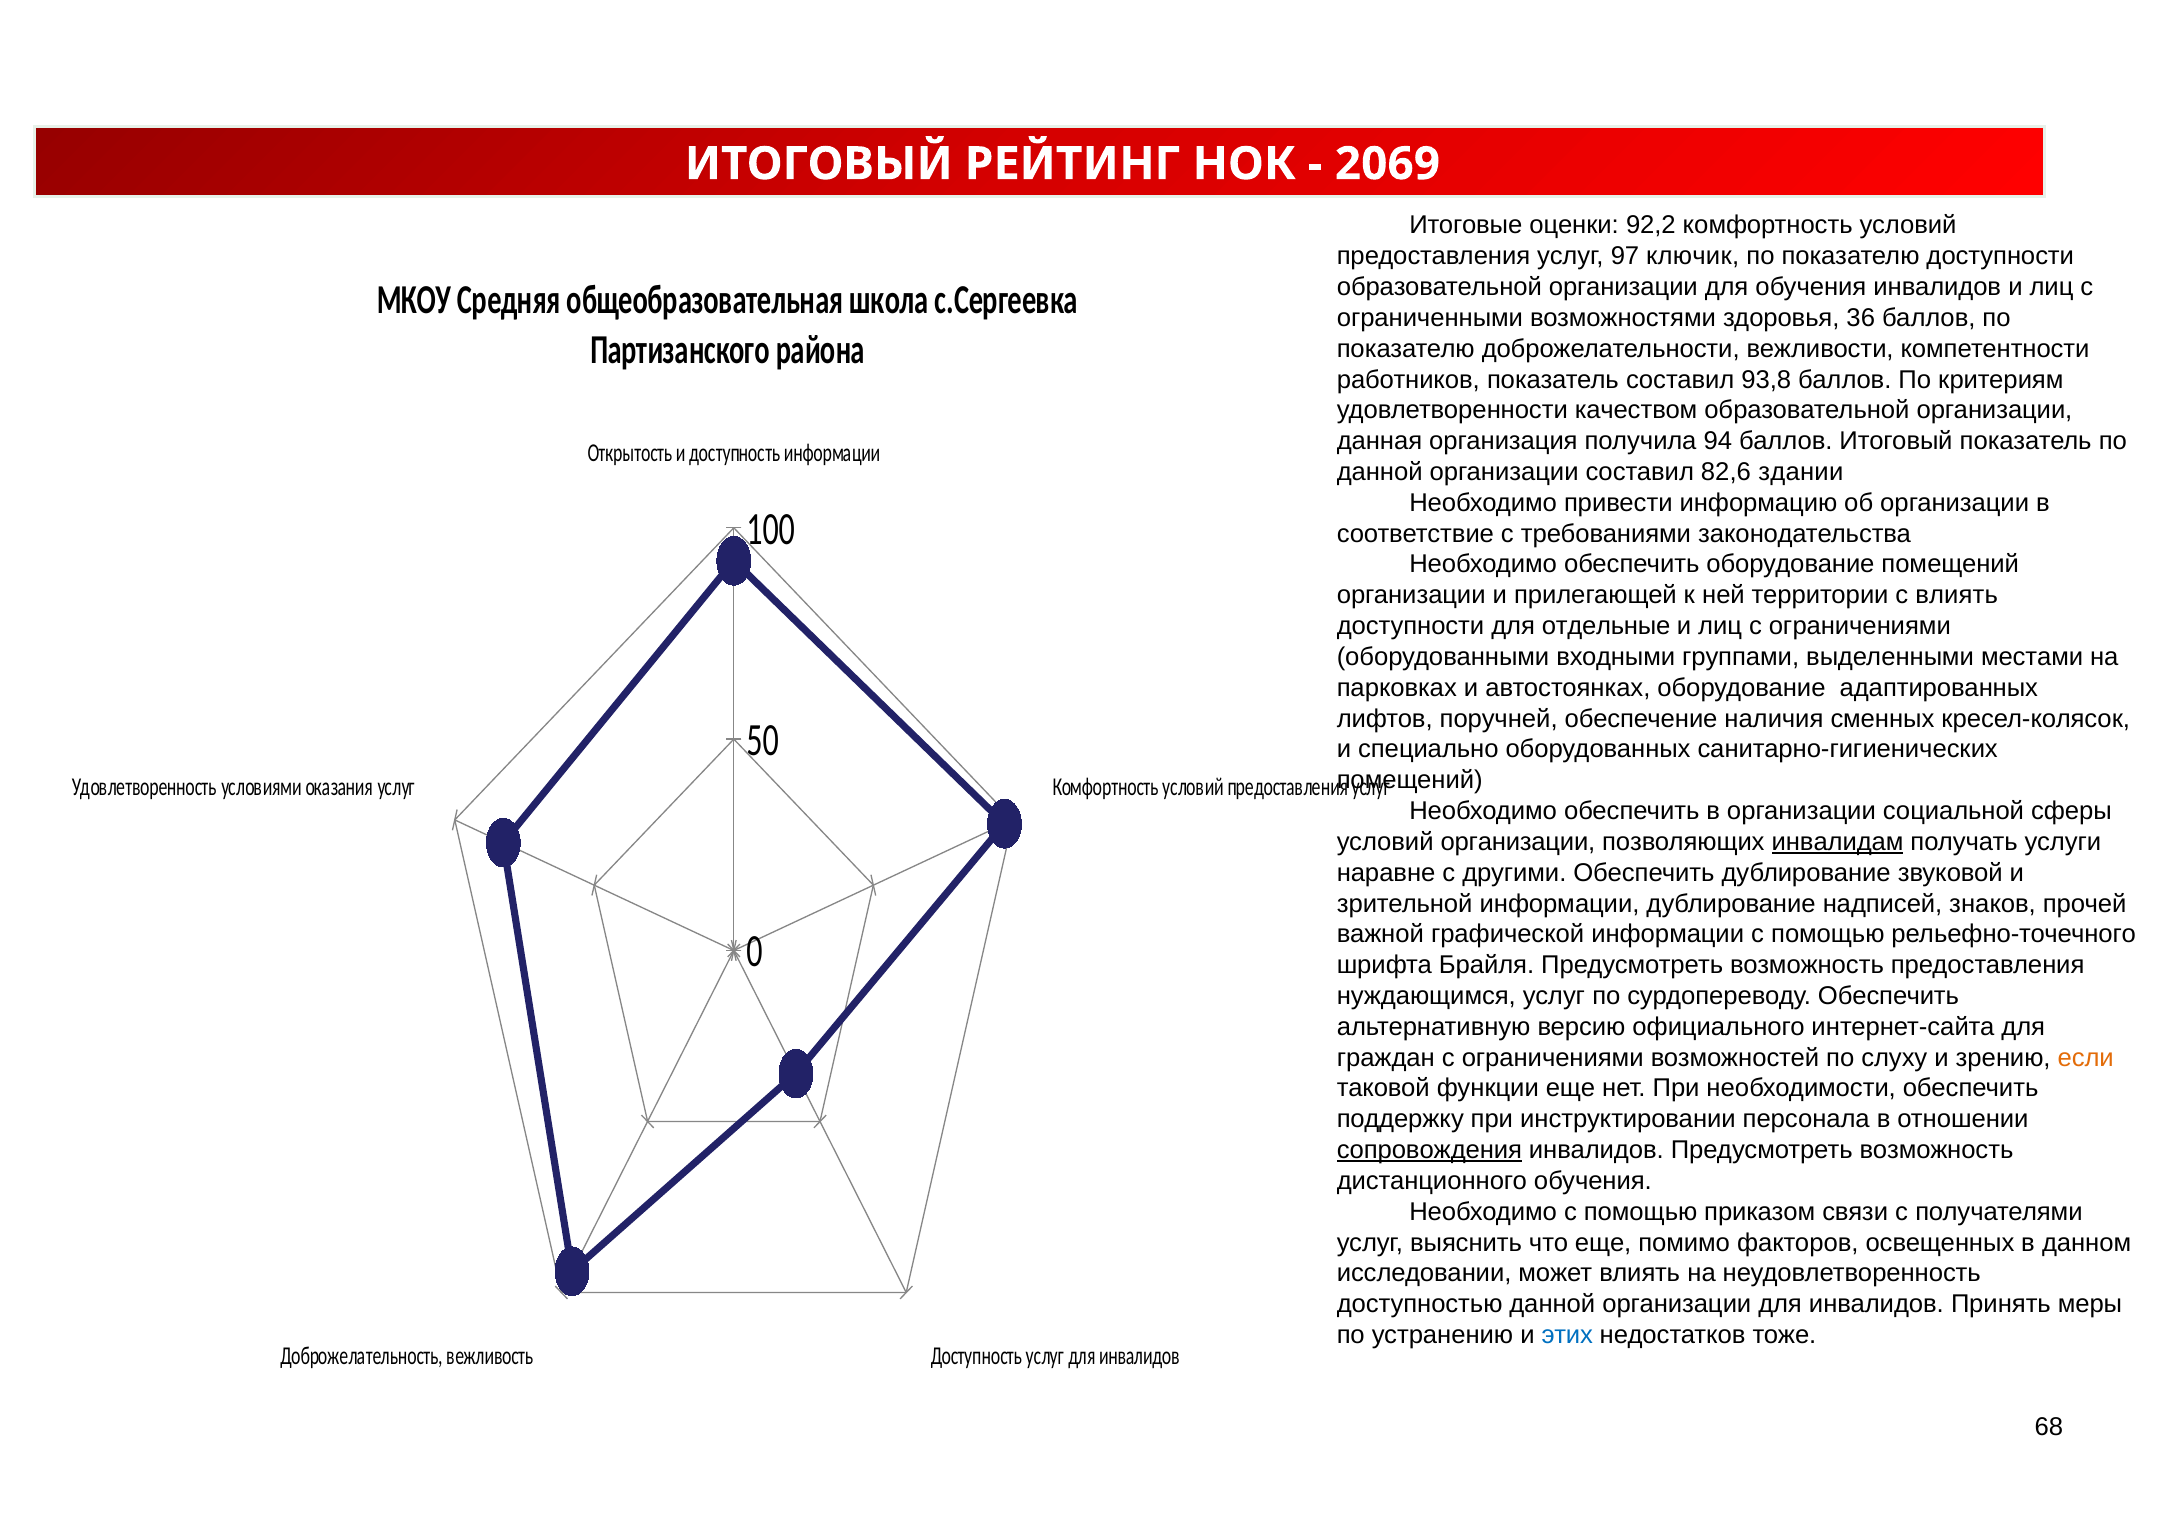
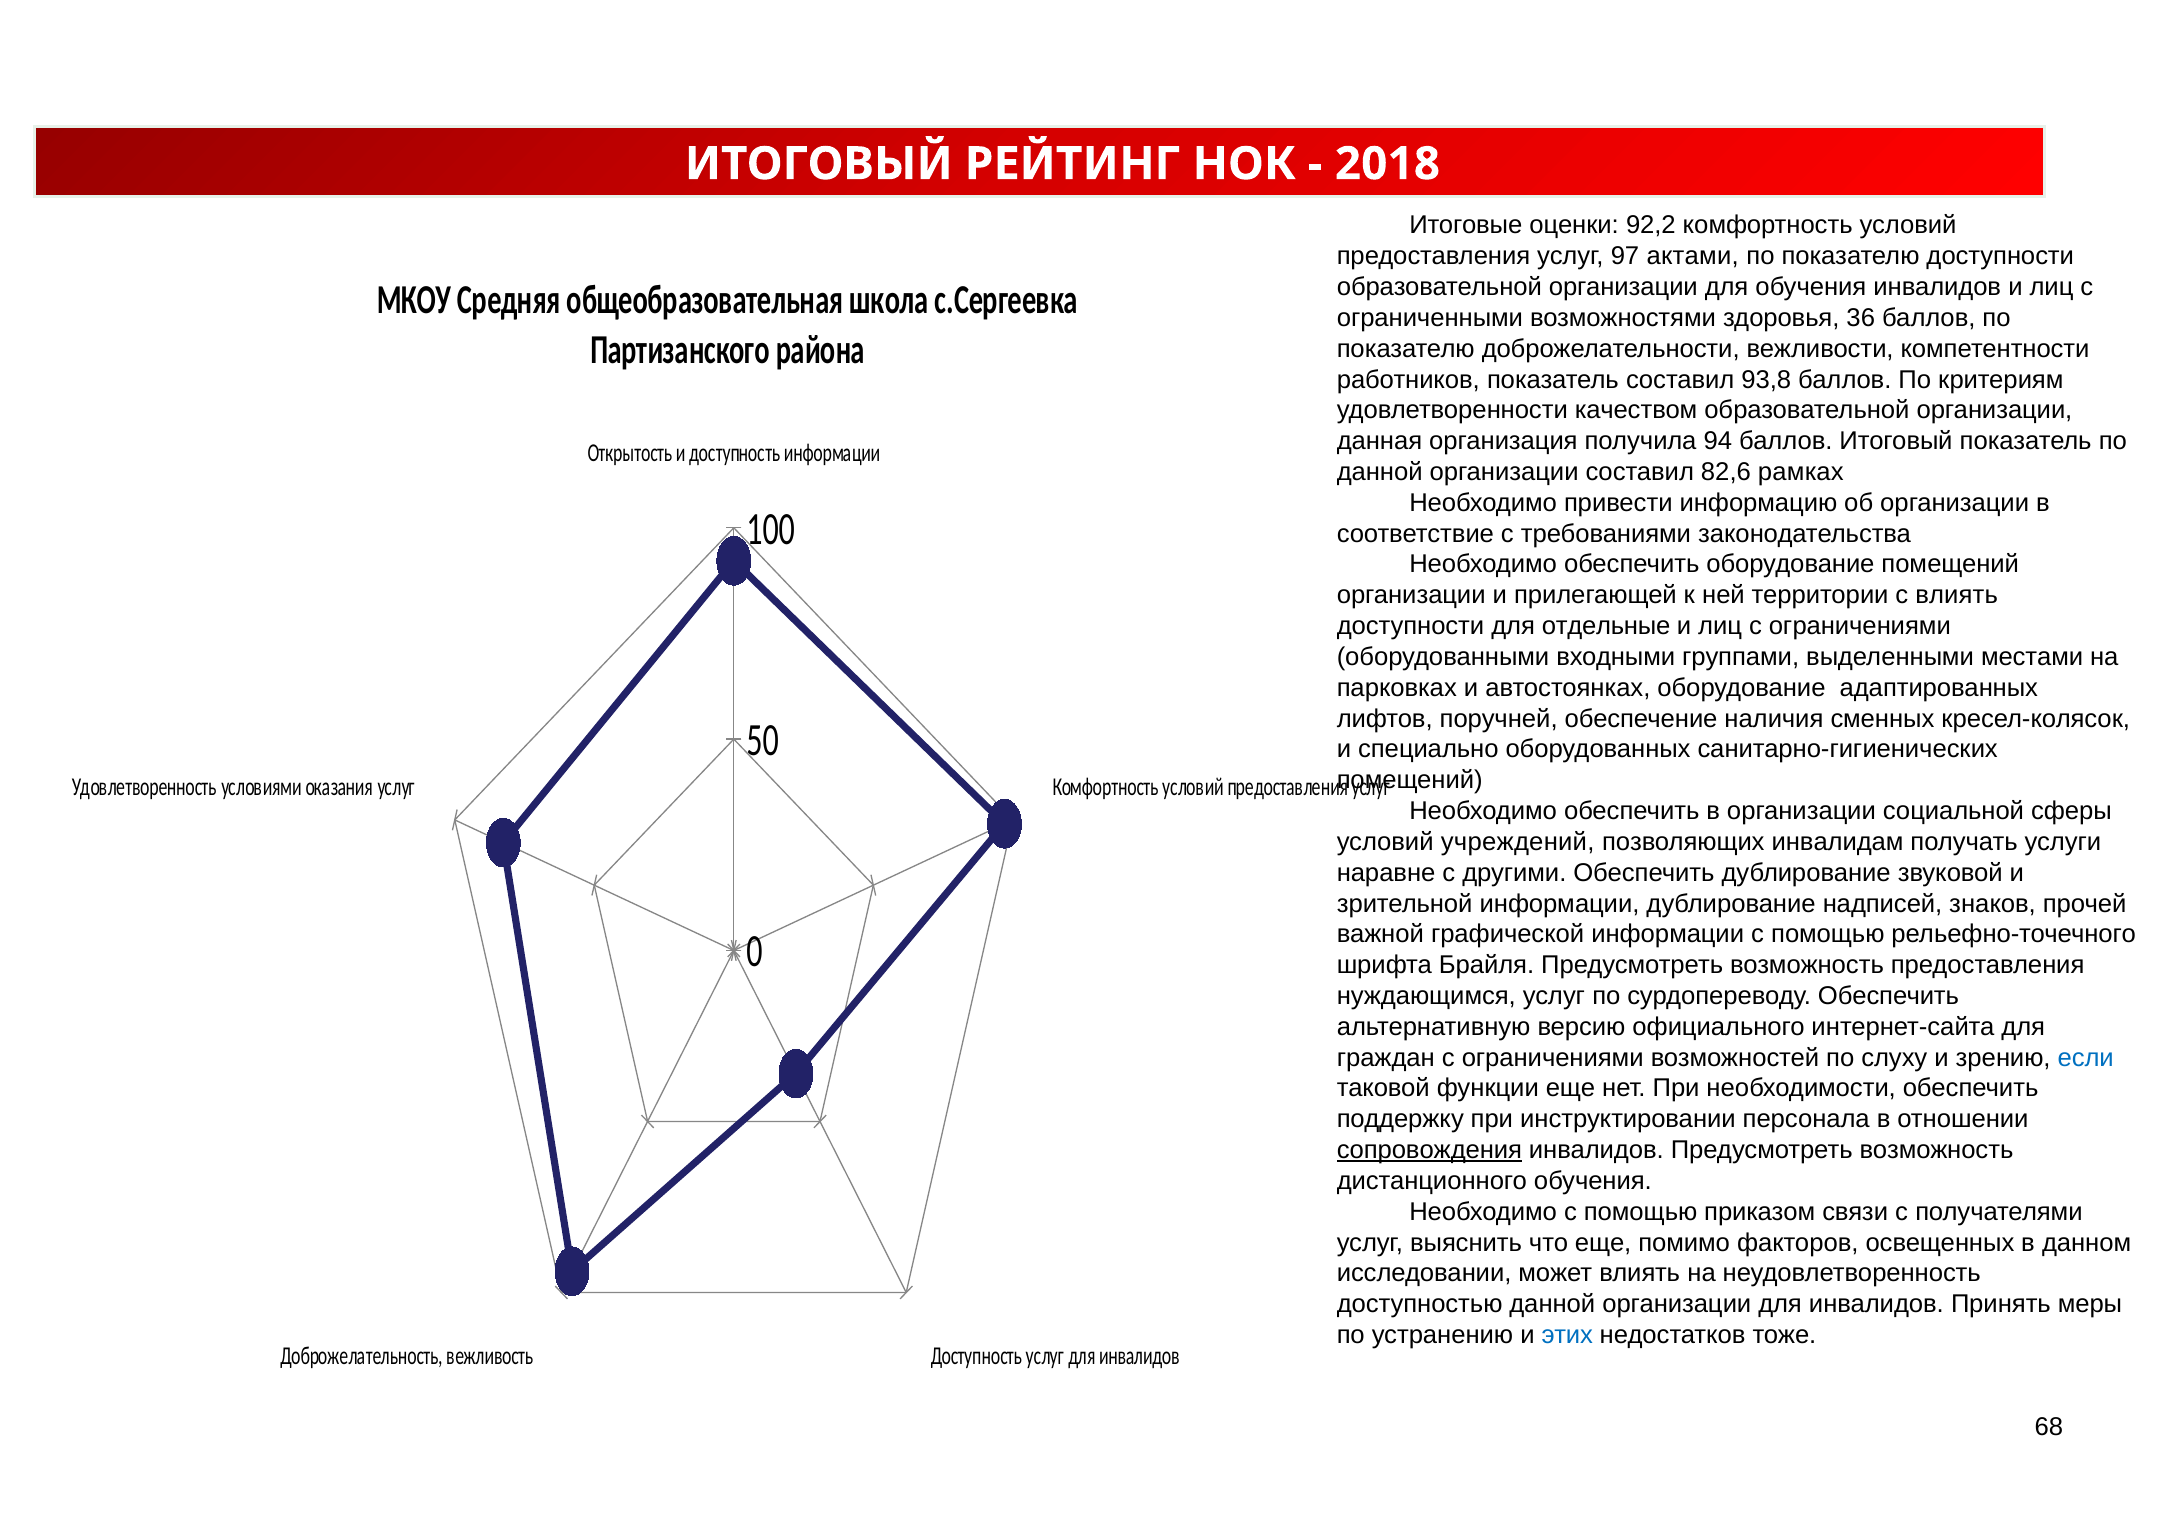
2069: 2069 -> 2018 (1387, 164)
ключик: ключик -> актами (1693, 256)
здании: здании -> рамках (1801, 472)
условий организации: организации -> учреждений (1518, 842)
инвалидам underline: present -> none (1838, 842)
если colour: orange -> blue (2086, 1057)
